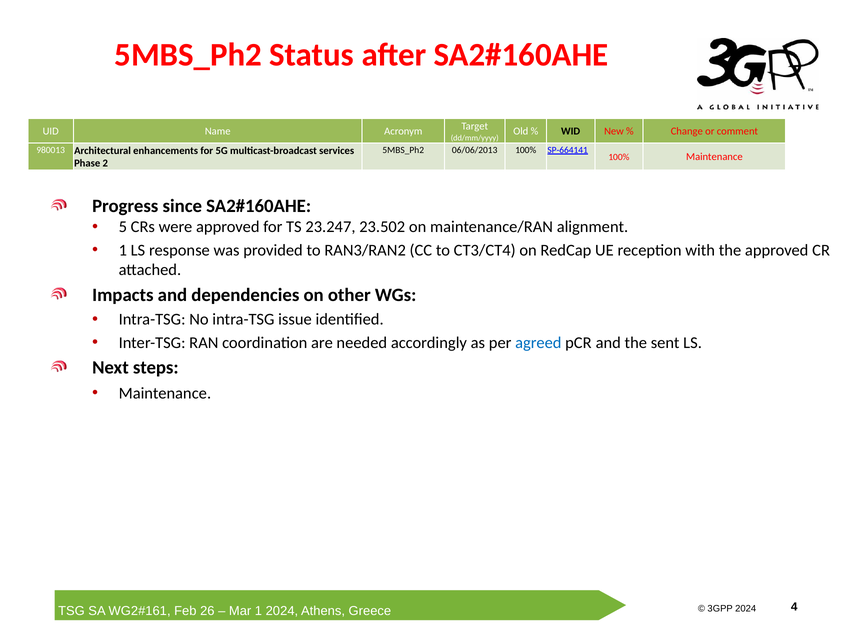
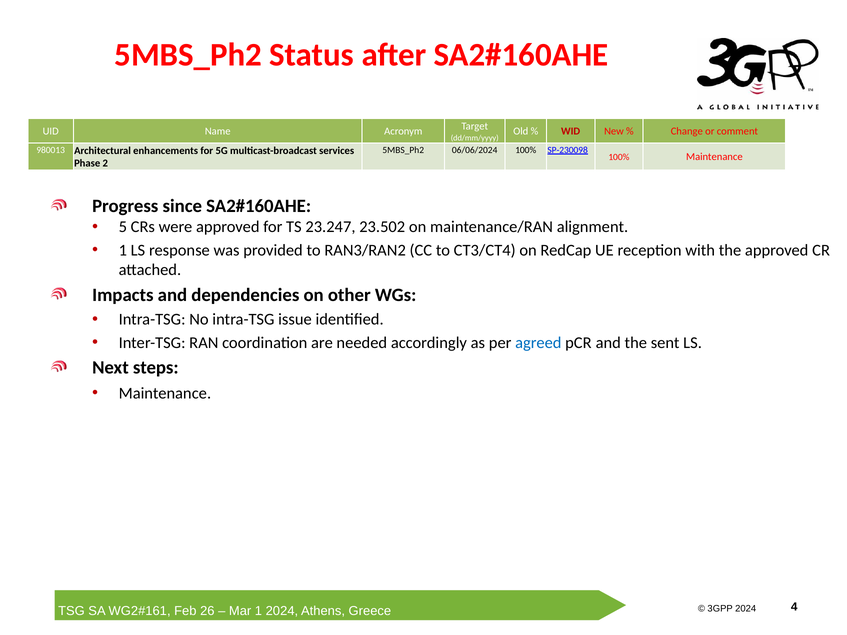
WID colour: black -> red (571, 131)
06/06/2013: 06/06/2013 -> 06/06/2024 (475, 150)
SP-664141: SP-664141 -> SP-230098 (568, 150)
